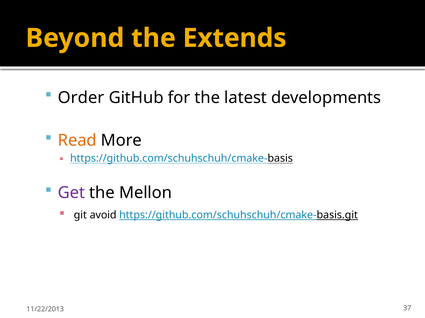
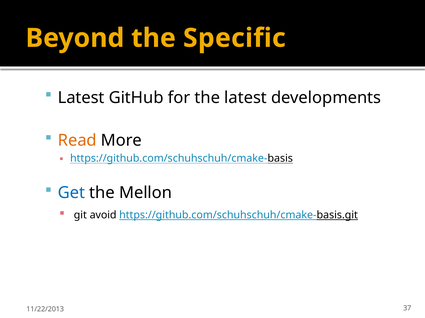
Extends: Extends -> Specific (234, 38)
Order: Order -> Latest (81, 98)
Get colour: purple -> blue (71, 193)
